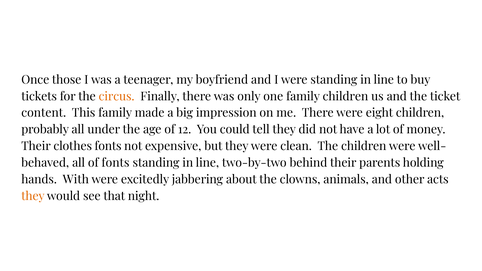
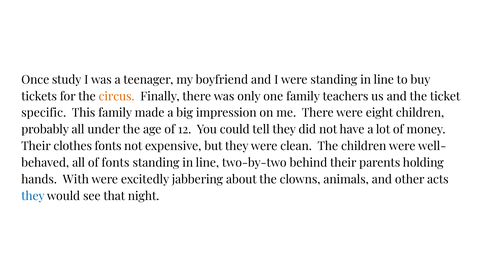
those: those -> study (67, 80)
family children: children -> teachers (345, 96)
content: content -> specific (44, 113)
they colour: orange -> blue (33, 196)
